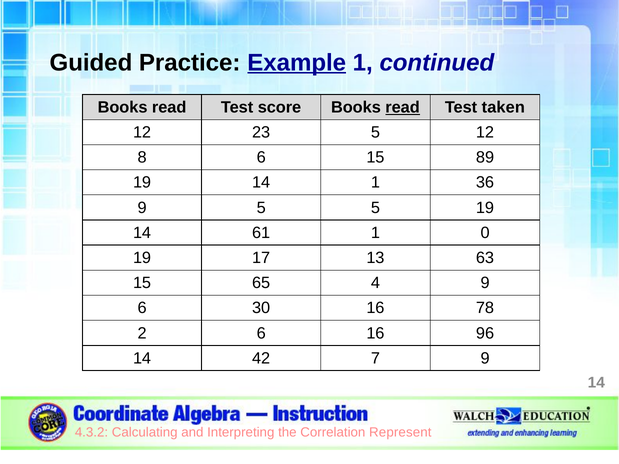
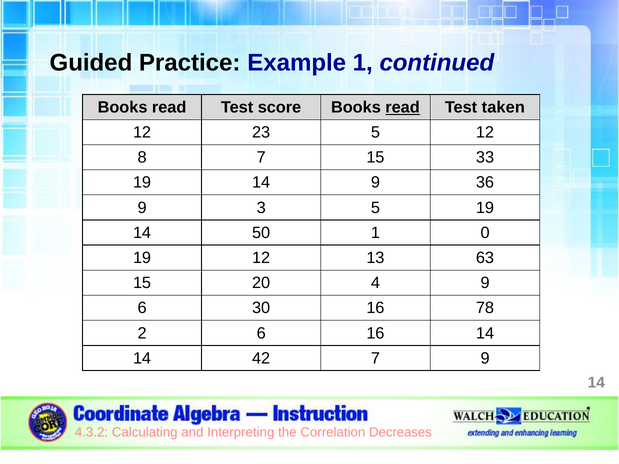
Example underline: present -> none (297, 63)
8 6: 6 -> 7 (261, 158)
89: 89 -> 33 (485, 158)
14 1: 1 -> 9 (376, 183)
9 5: 5 -> 3 (261, 208)
61: 61 -> 50 (261, 233)
19 17: 17 -> 12 (261, 258)
65: 65 -> 20 (261, 283)
16 96: 96 -> 14 (485, 333)
Represent: Represent -> Decreases (400, 433)
